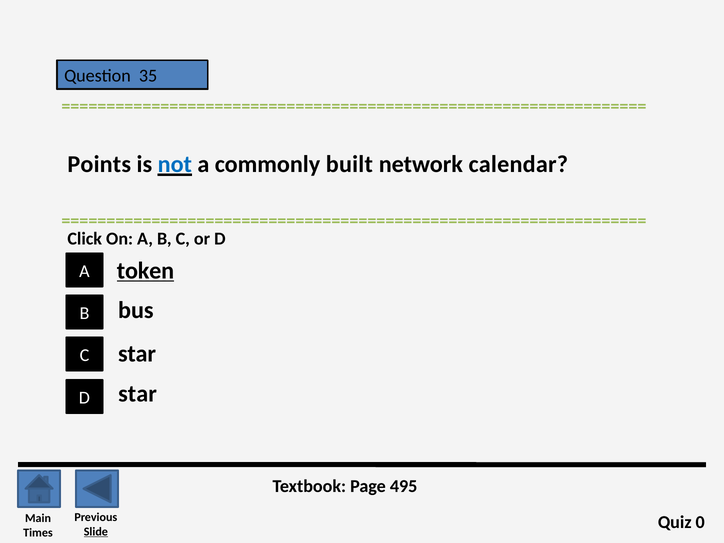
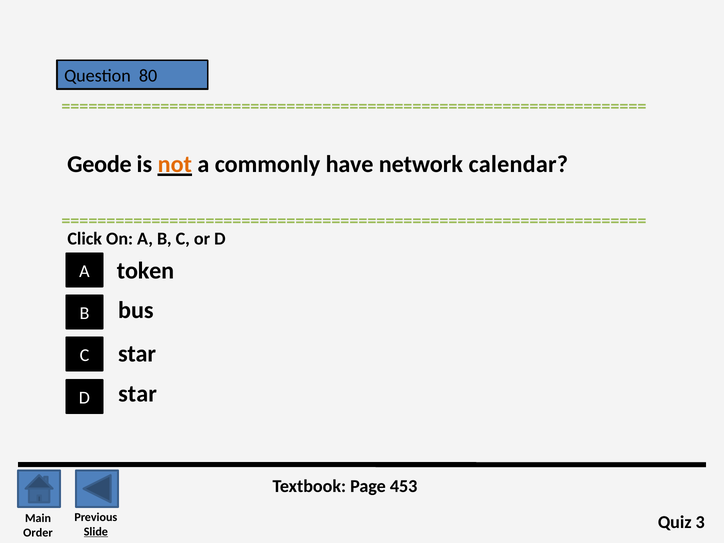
35: 35 -> 80 (148, 76)
Points: Points -> Geode (99, 165)
not colour: blue -> orange (175, 165)
built: built -> have (350, 165)
token underline: present -> none (145, 271)
495: 495 -> 453 (404, 486)
0: 0 -> 3 (700, 522)
Times: Times -> Order (38, 533)
